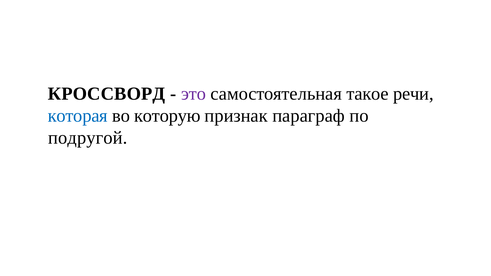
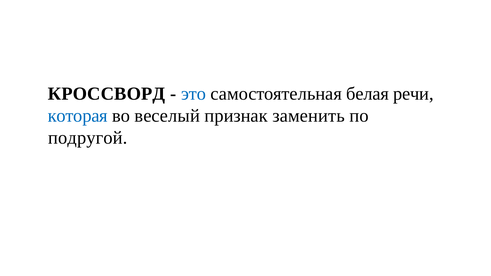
это colour: purple -> blue (193, 94)
такое: такое -> белая (368, 94)
которую: которую -> веселый (167, 116)
параграф: параграф -> заменить (309, 116)
